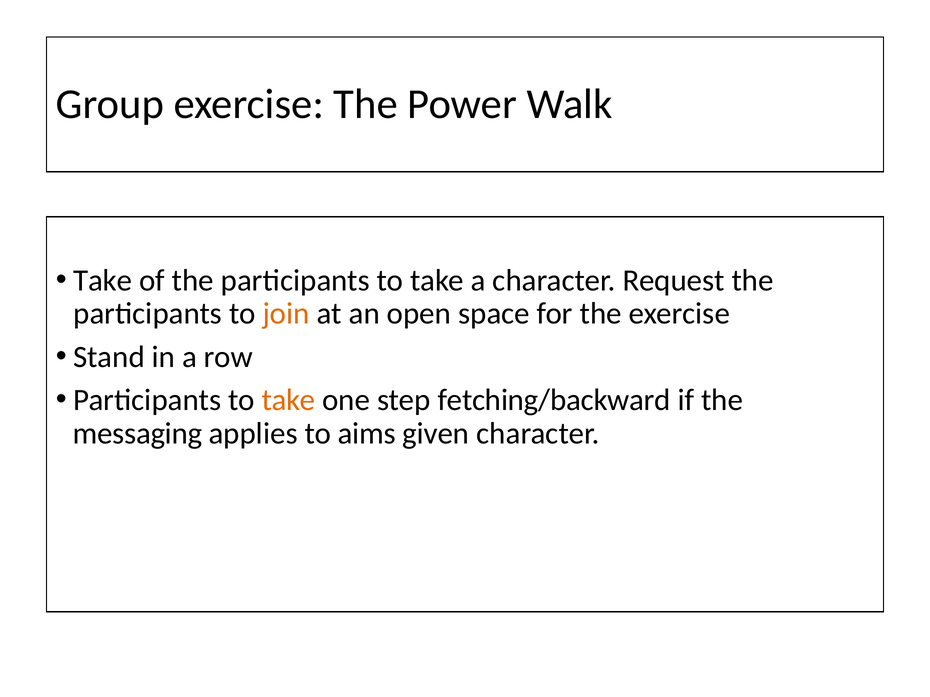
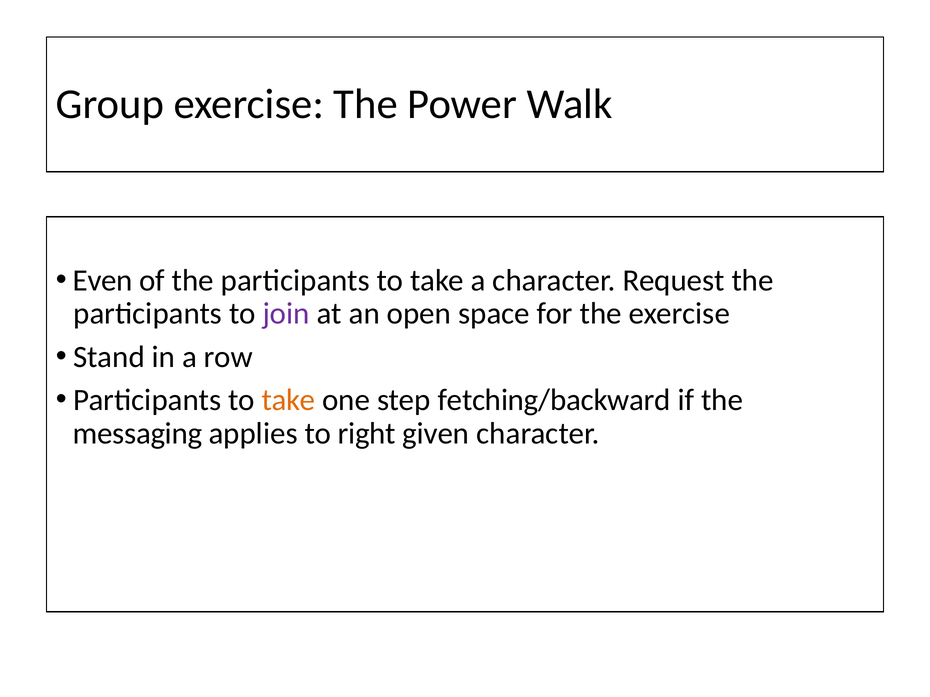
Take: Take -> Even (103, 280)
join colour: orange -> purple (286, 314)
aims: aims -> right (367, 434)
